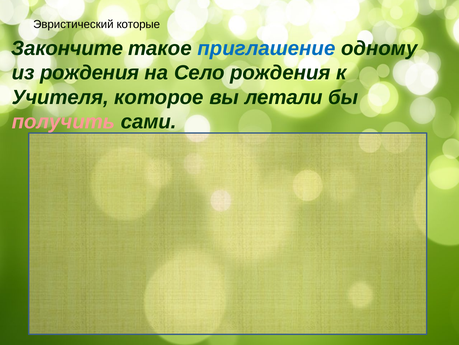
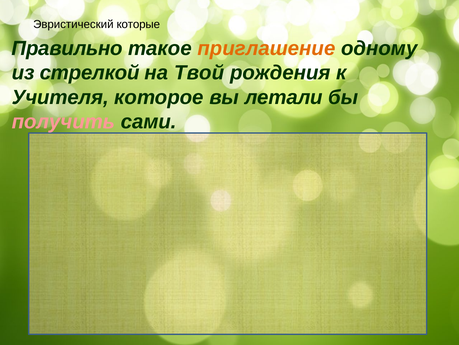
Закончите: Закончите -> Правильно (67, 48)
приглашение colour: blue -> orange (266, 48)
из рождения: рождения -> стрелкой (90, 73)
Село: Село -> Твой (199, 73)
